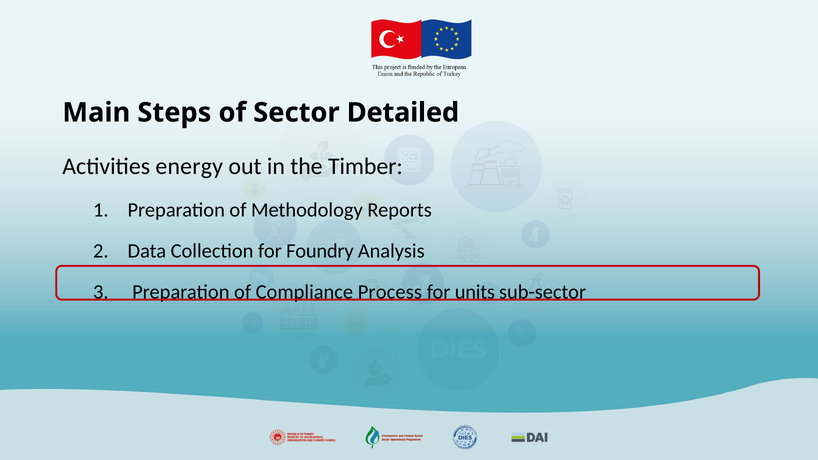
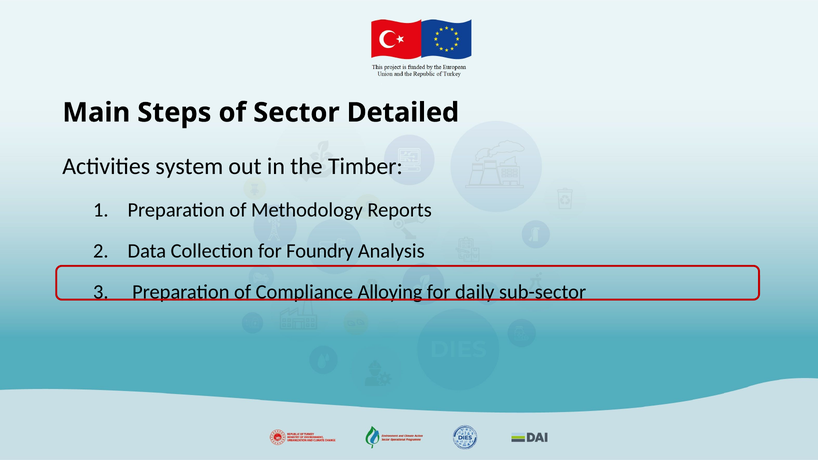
energy: energy -> system (189, 167)
Process: Process -> Alloying (390, 292)
units: units -> daily (475, 292)
